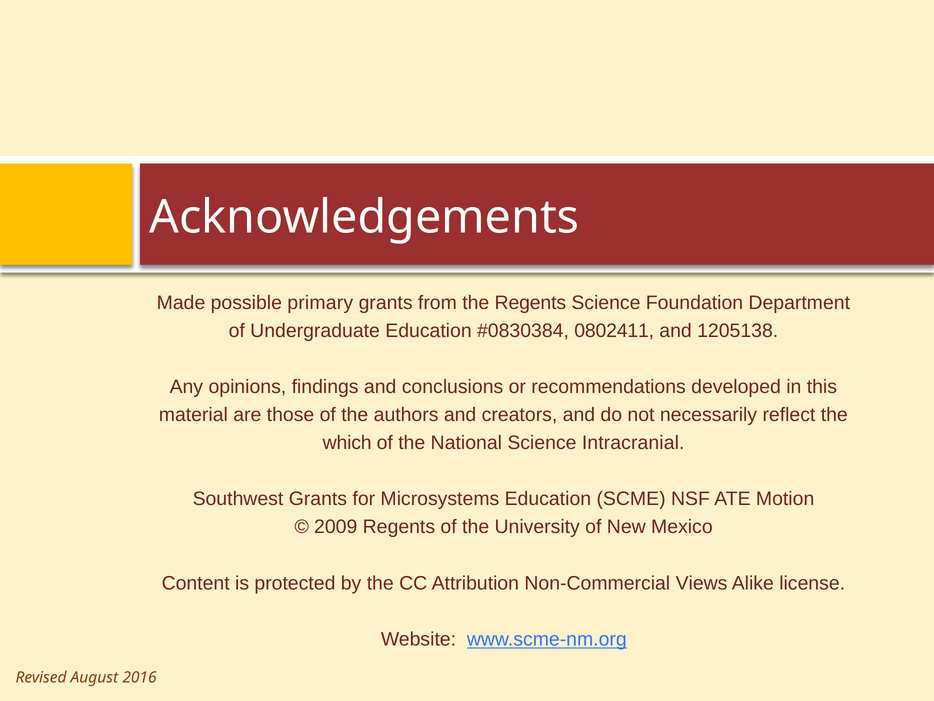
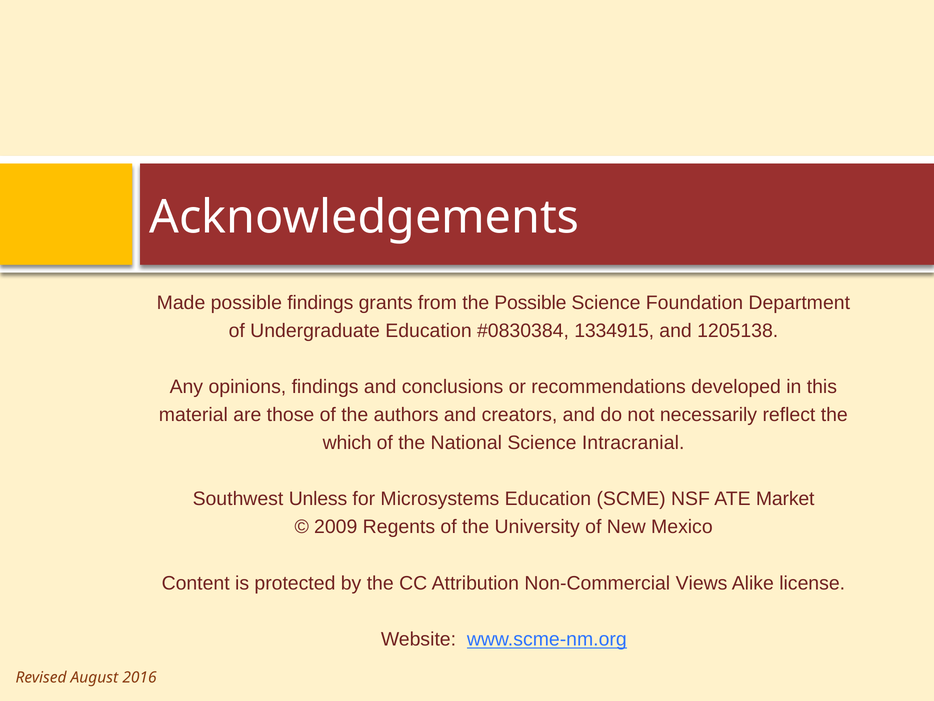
possible primary: primary -> findings (320, 303)
the Regents: Regents -> Possible (530, 303)
0802411: 0802411 -> 1334915 (614, 331)
Southwest Grants: Grants -> Unless (318, 499)
Motion: Motion -> Market (785, 499)
